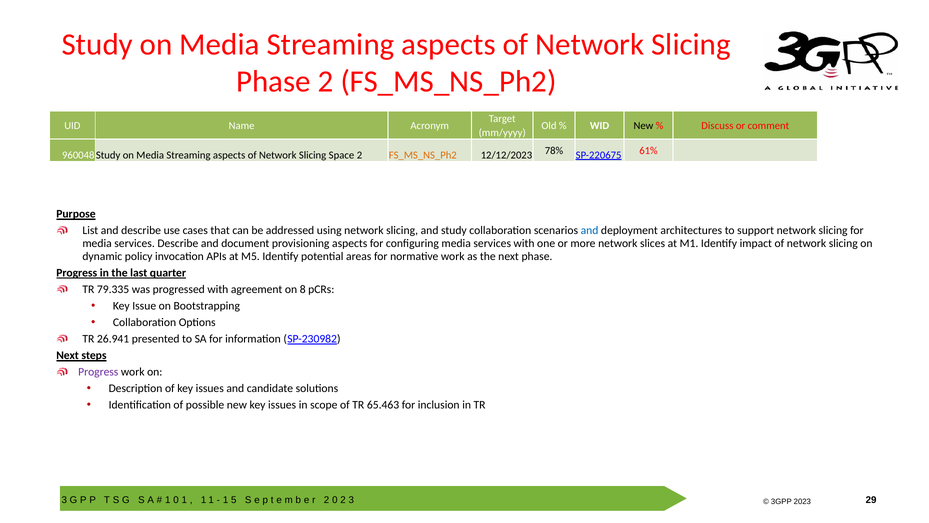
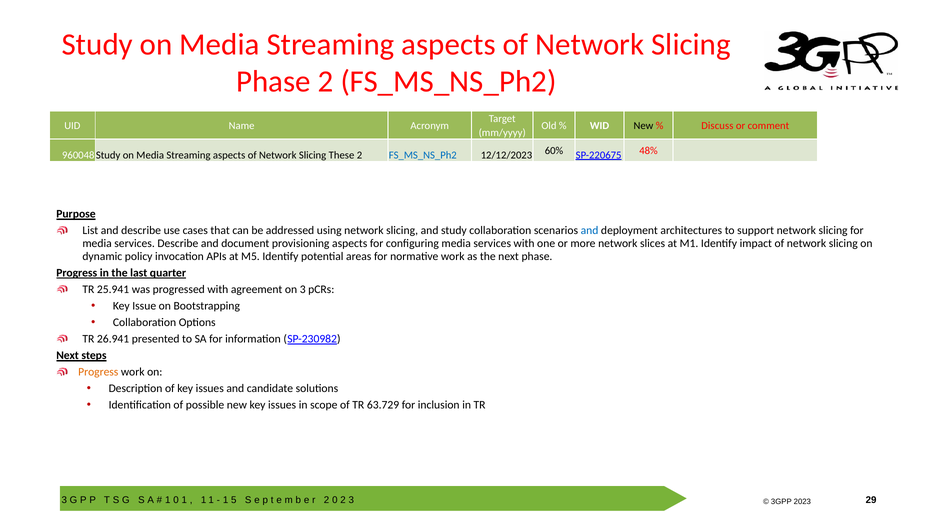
Space: Space -> These (342, 155)
FS_MS_NS_Ph2 colour: orange -> blue (423, 155)
78%: 78% -> 60% (554, 151)
61%: 61% -> 48% (648, 151)
79.335: 79.335 -> 25.941 (113, 289)
on 8: 8 -> 3 (303, 289)
Progress colour: purple -> orange (98, 372)
65.463: 65.463 -> 63.729 (383, 405)
